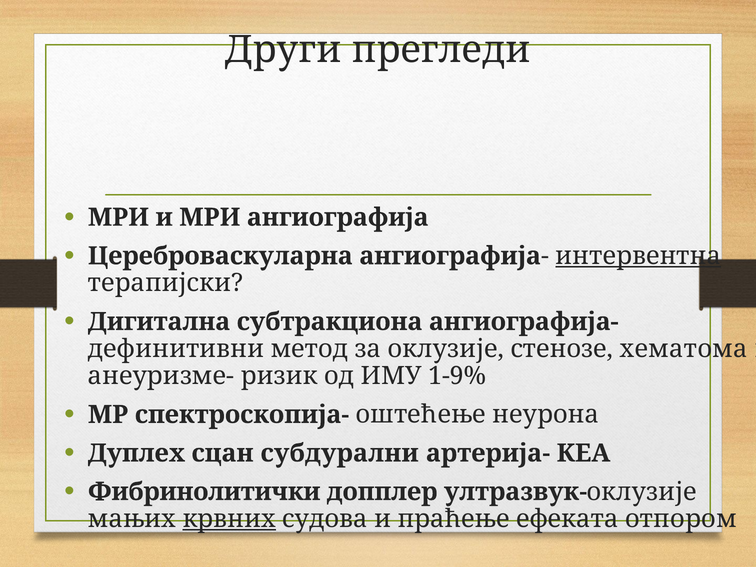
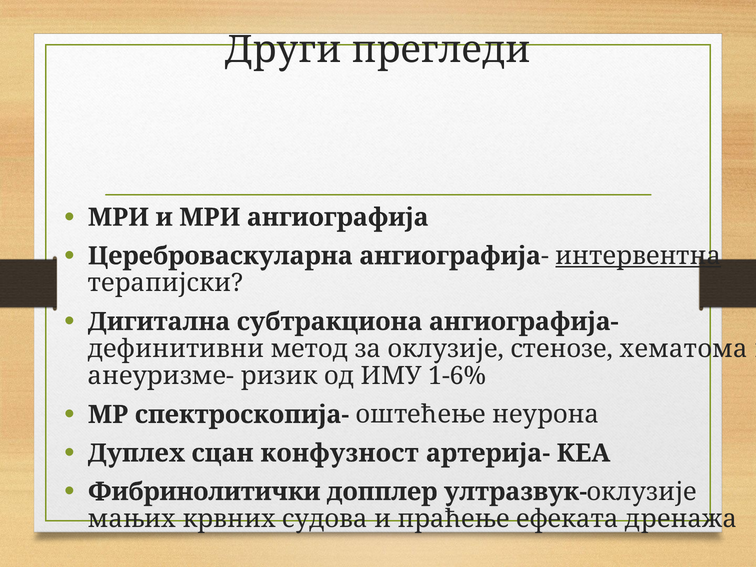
1-9%: 1-9% -> 1-6% (457, 376)
субдурални: субдурални -> конфузност (340, 453)
крвних underline: present -> none (229, 519)
отпором: отпором -> дренажа (681, 519)
